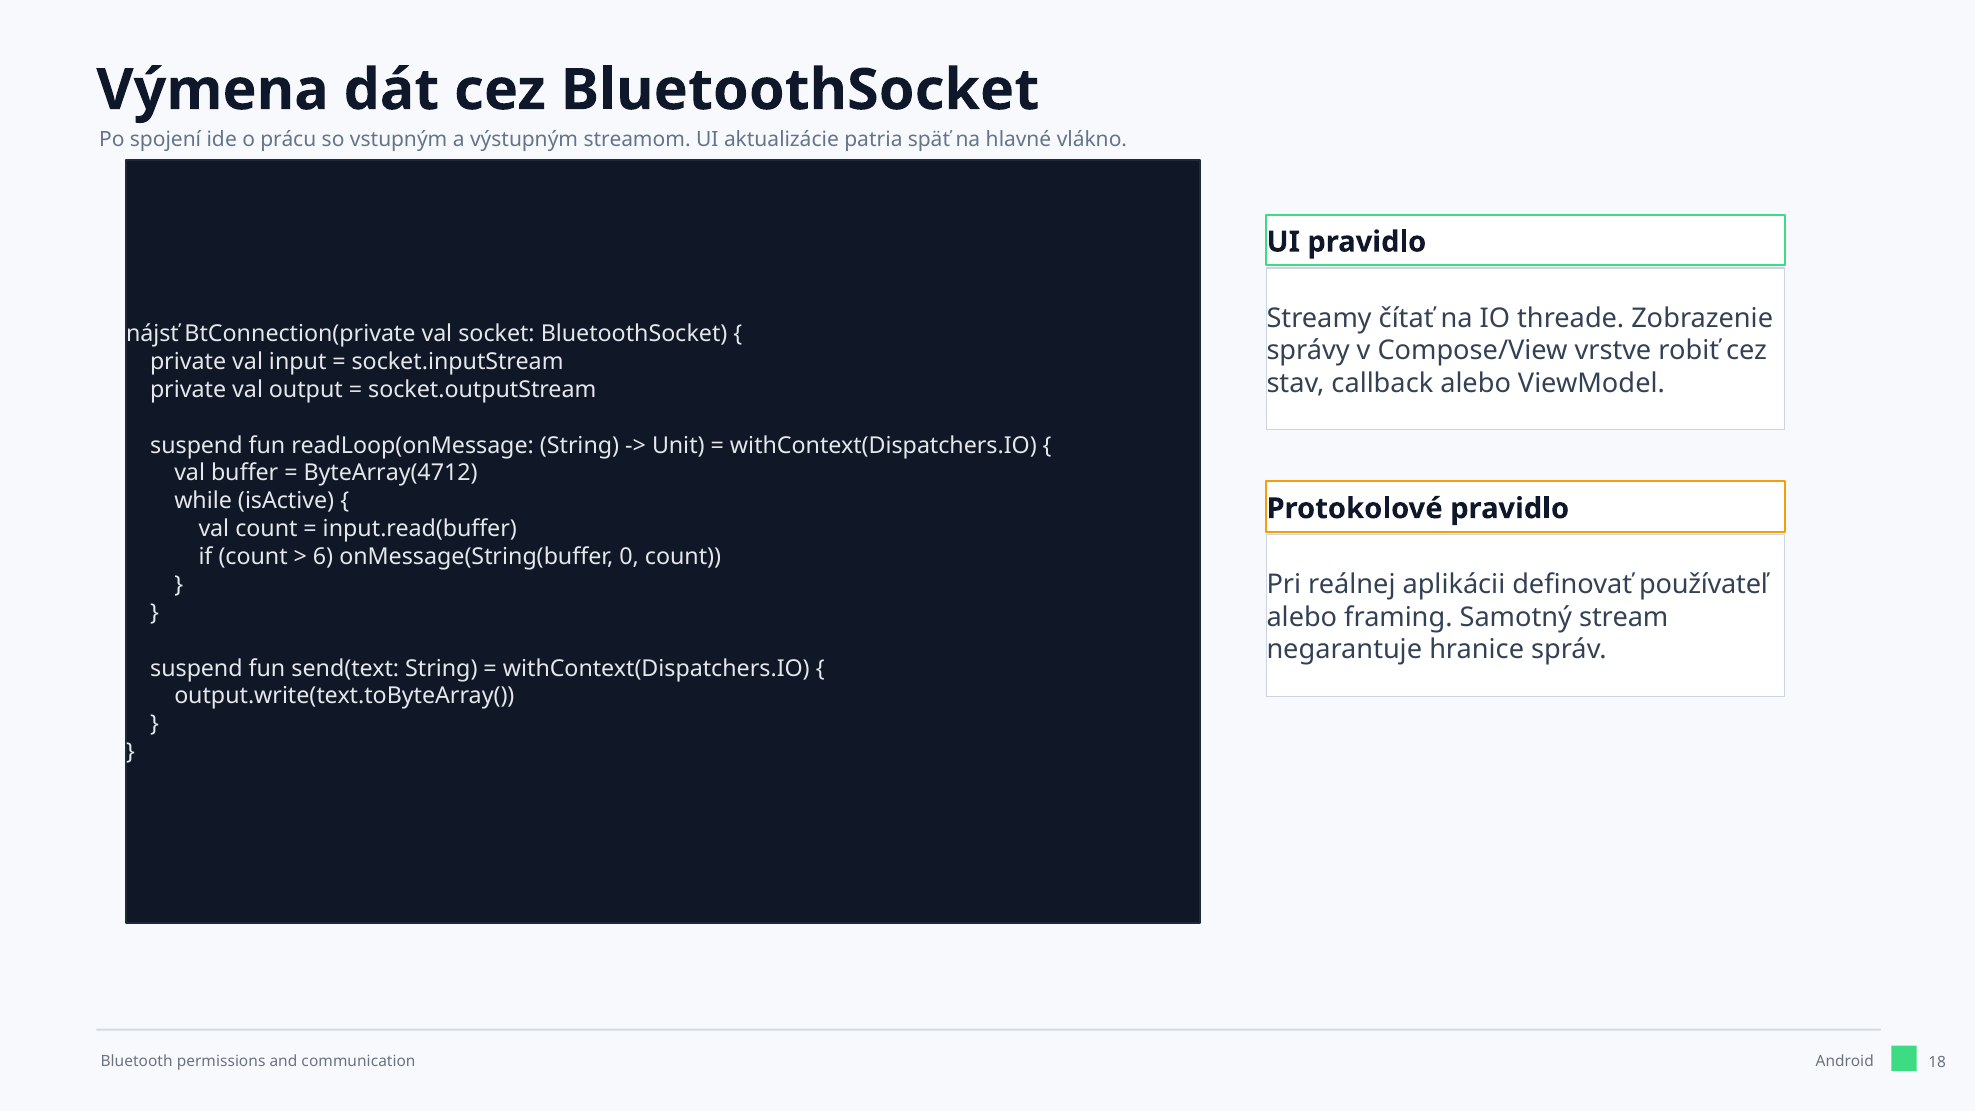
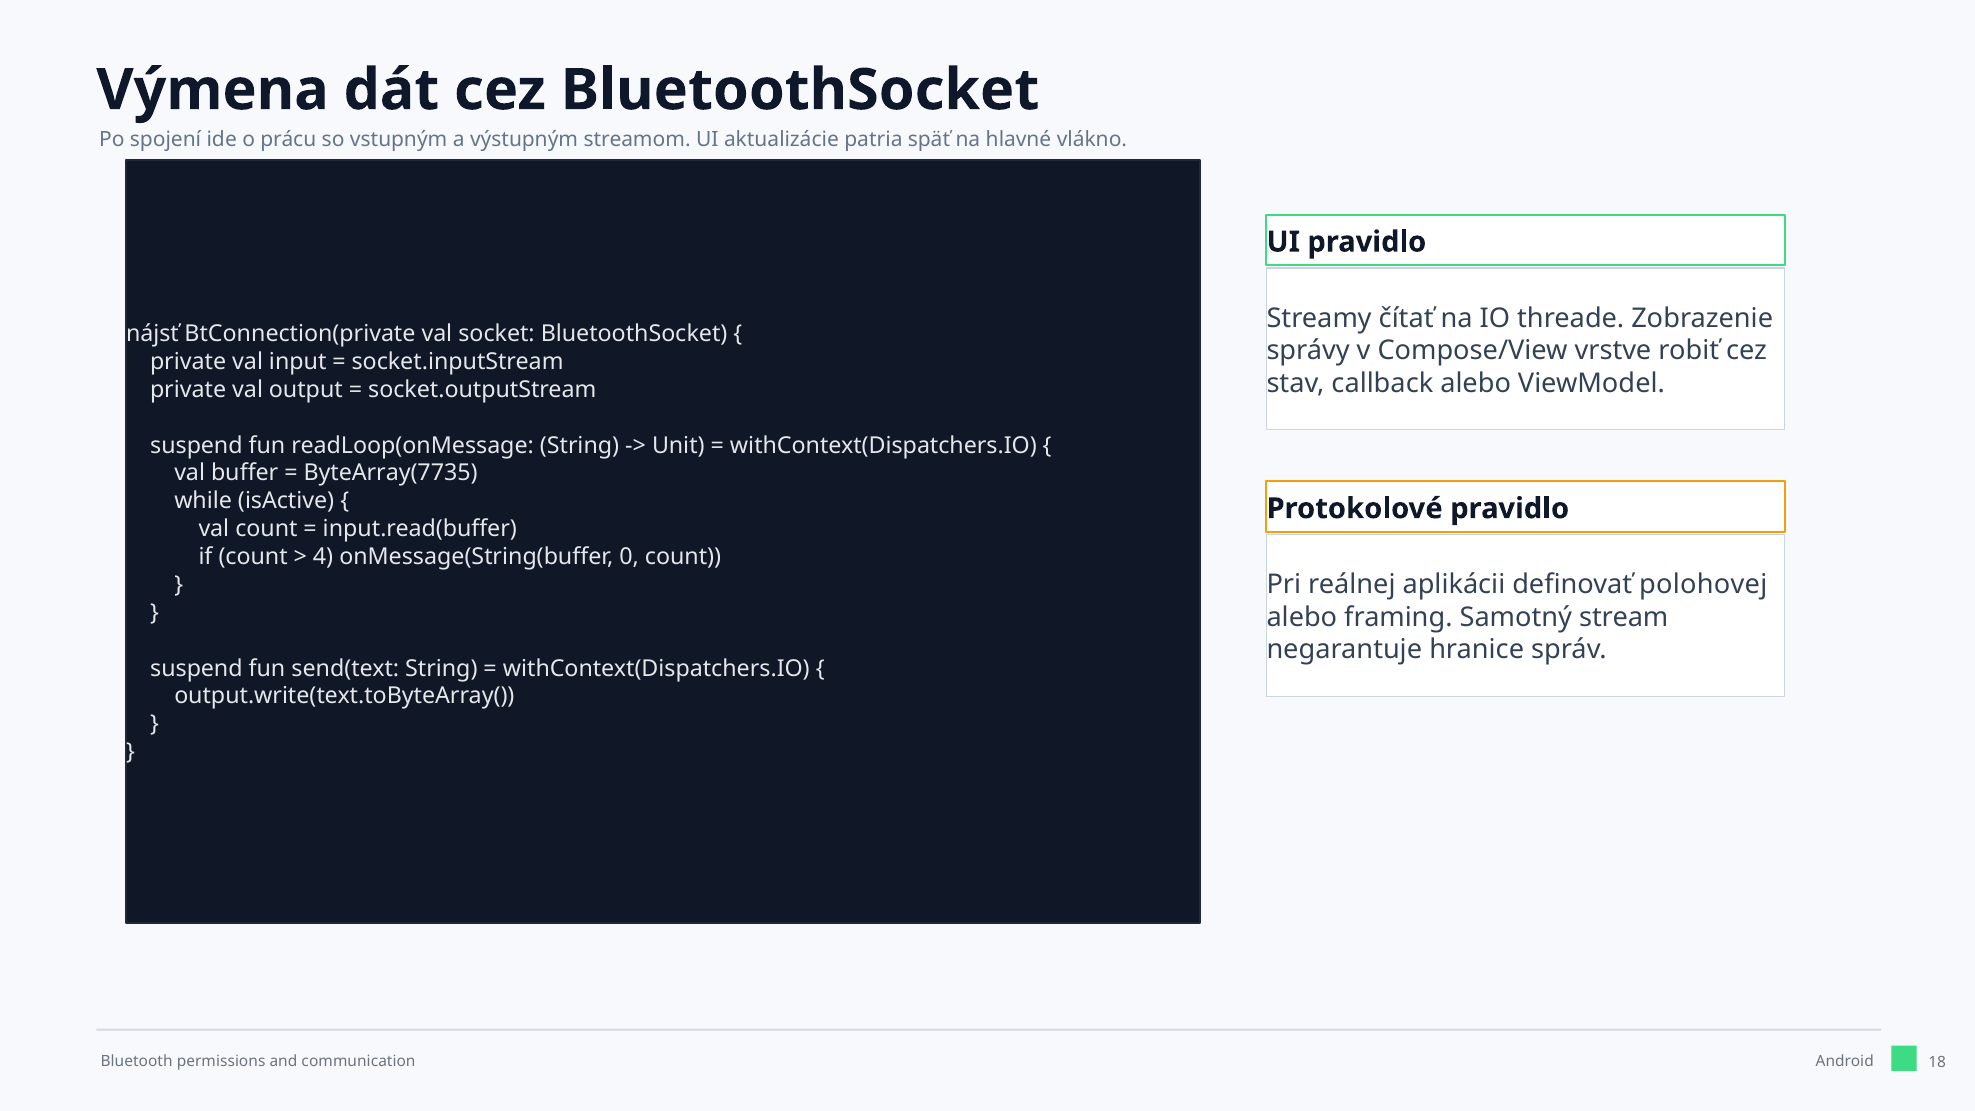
ByteArray(4712: ByteArray(4712 -> ByteArray(7735 (391, 473)
6: 6 -> 4 (323, 557)
používateľ: používateľ -> polohovej (1703, 585)
